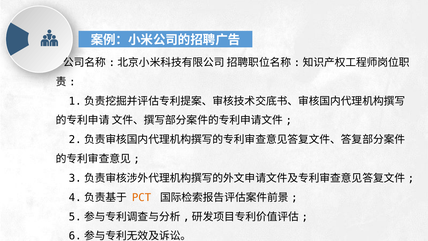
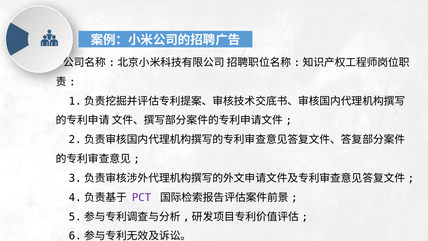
PCT colour: orange -> purple (142, 197)
